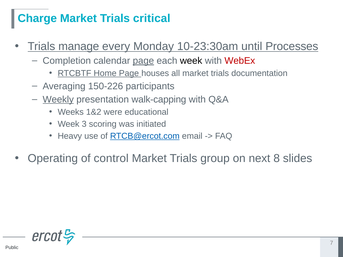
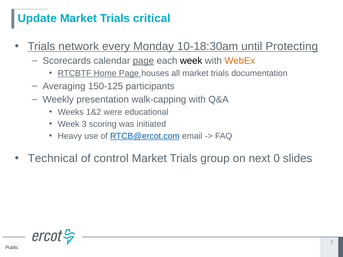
Charge: Charge -> Update (37, 18)
manage: manage -> network (79, 47)
10-23:30am: 10-23:30am -> 10-18:30am (208, 47)
Processes: Processes -> Protecting (292, 47)
Completion: Completion -> Scorecards (67, 61)
WebEx colour: red -> orange (240, 61)
150-226: 150-226 -> 150-125 (106, 86)
Weekly underline: present -> none (58, 100)
Operating: Operating -> Technical (53, 159)
8: 8 -> 0 (277, 159)
